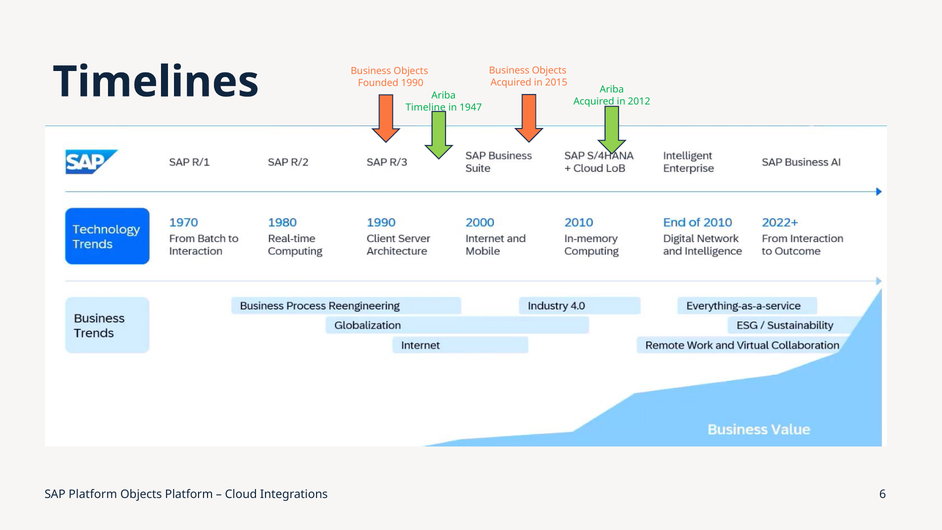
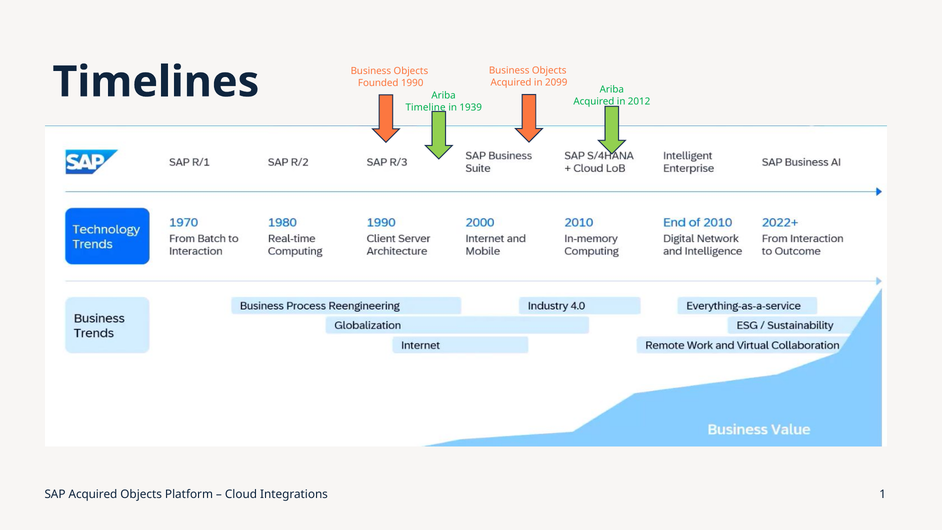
2015: 2015 -> 2099 (556, 82)
1947: 1947 -> 1939 (471, 107)
SAP Platform: Platform -> Acquired (93, 494)
6: 6 -> 1 (883, 494)
